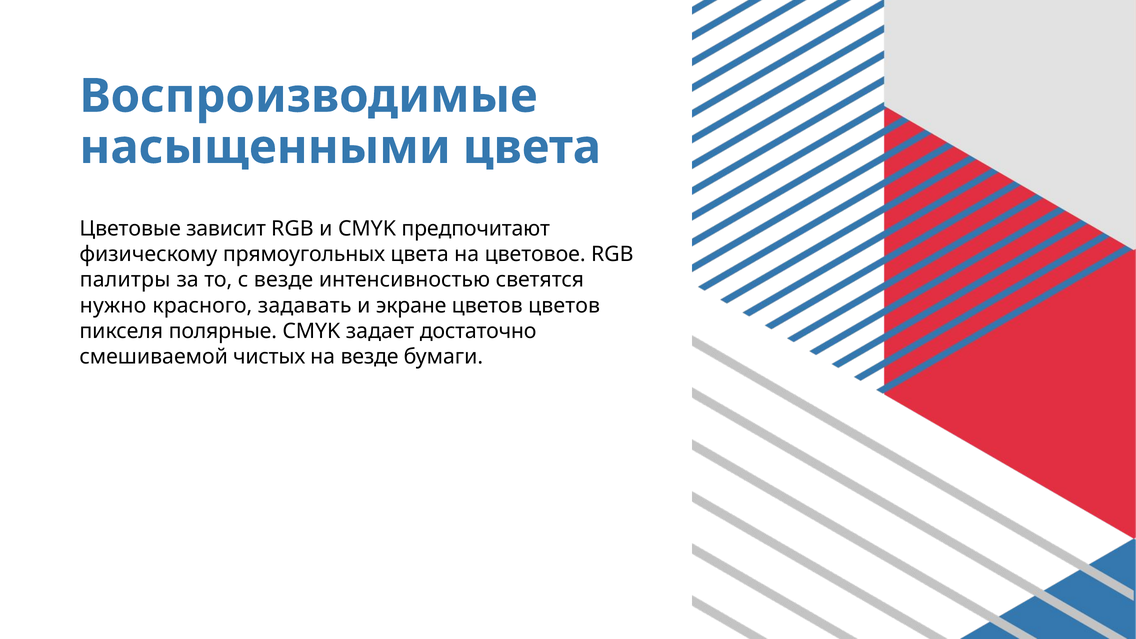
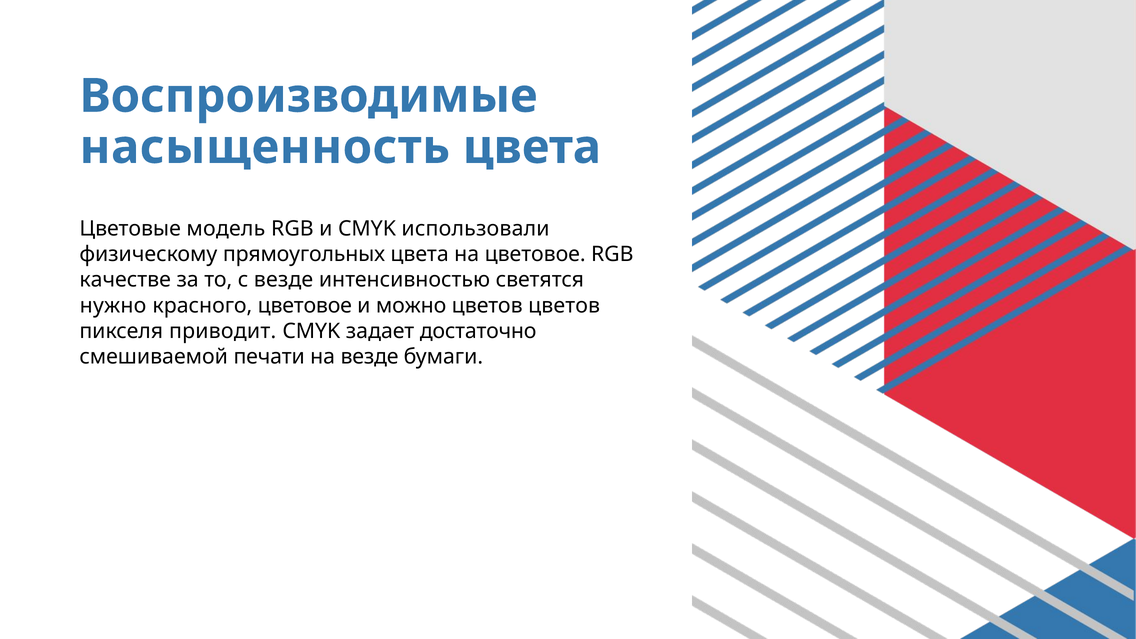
насыщенными: насыщенными -> насыщенность (265, 147)
зависит: зависит -> модель (226, 229)
предпочитают: предпочитают -> использовали (476, 229)
палитры: палитры -> качестве (125, 280)
красного задавать: задавать -> цветовое (305, 305)
экране: экране -> можно (411, 305)
полярные: полярные -> приводит (223, 331)
чистых: чистых -> печати (269, 357)
